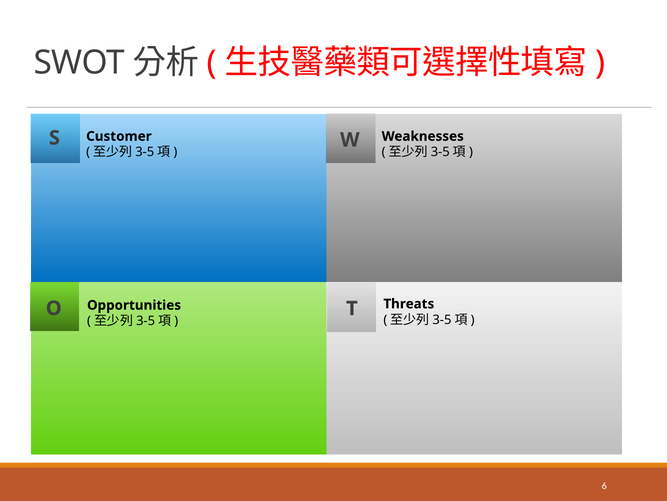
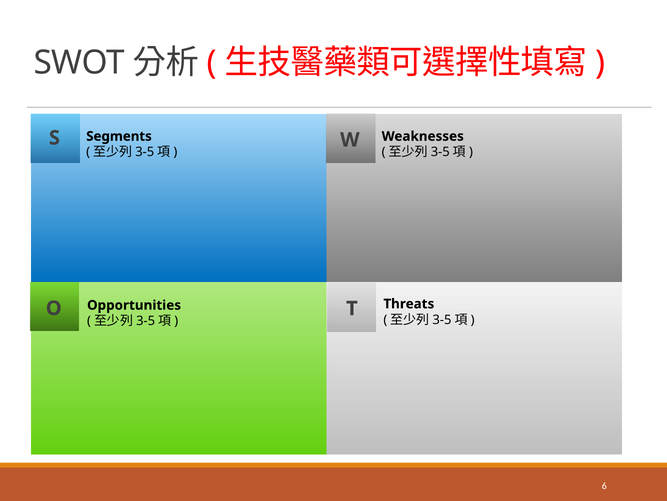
Customer: Customer -> Segments (119, 136)
